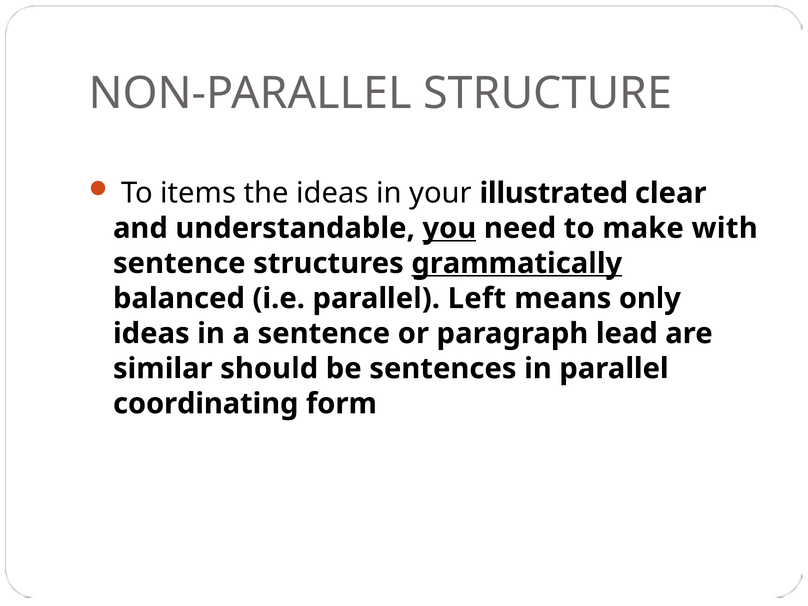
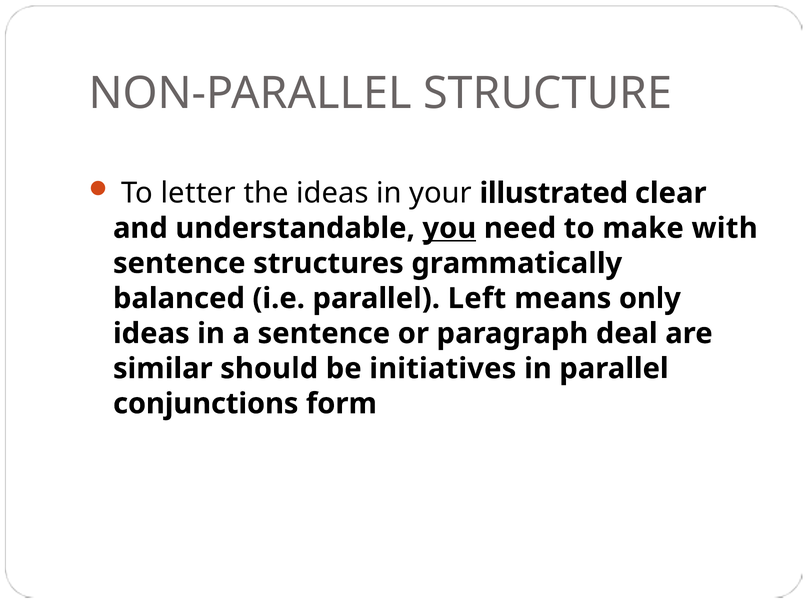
items: items -> letter (198, 193)
grammatically underline: present -> none (517, 263)
lead: lead -> deal (627, 333)
sentences: sentences -> initiatives (443, 369)
coordinating: coordinating -> conjunctions (206, 404)
